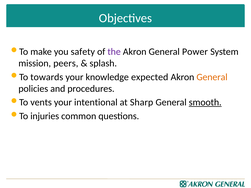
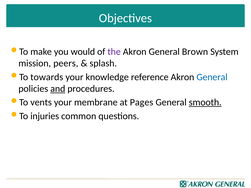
safety: safety -> would (83, 52)
Power: Power -> Brown (195, 52)
expected: expected -> reference (150, 77)
General colour: orange -> blue (212, 77)
and underline: none -> present (58, 89)
intentional: intentional -> membrane (96, 103)
Sharp: Sharp -> Pages (142, 103)
